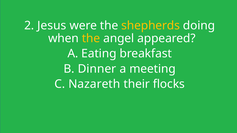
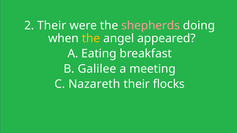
2 Jesus: Jesus -> Their (52, 26)
shepherds colour: yellow -> pink (151, 26)
Dinner: Dinner -> Galilee (97, 69)
